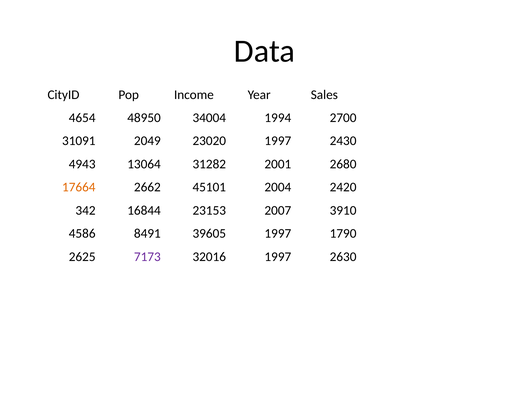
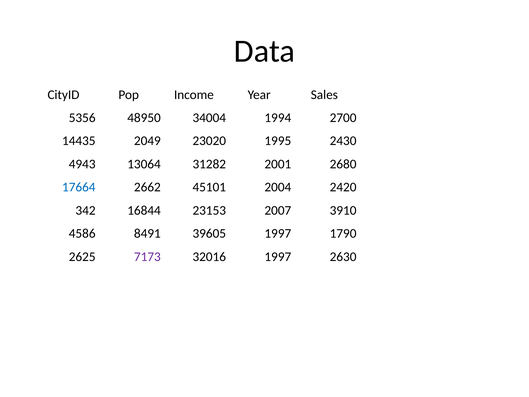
4654: 4654 -> 5356 (82, 118)
31091: 31091 -> 14435 (79, 141)
23020 1997: 1997 -> 1995 (278, 141)
17664 colour: orange -> blue (79, 187)
